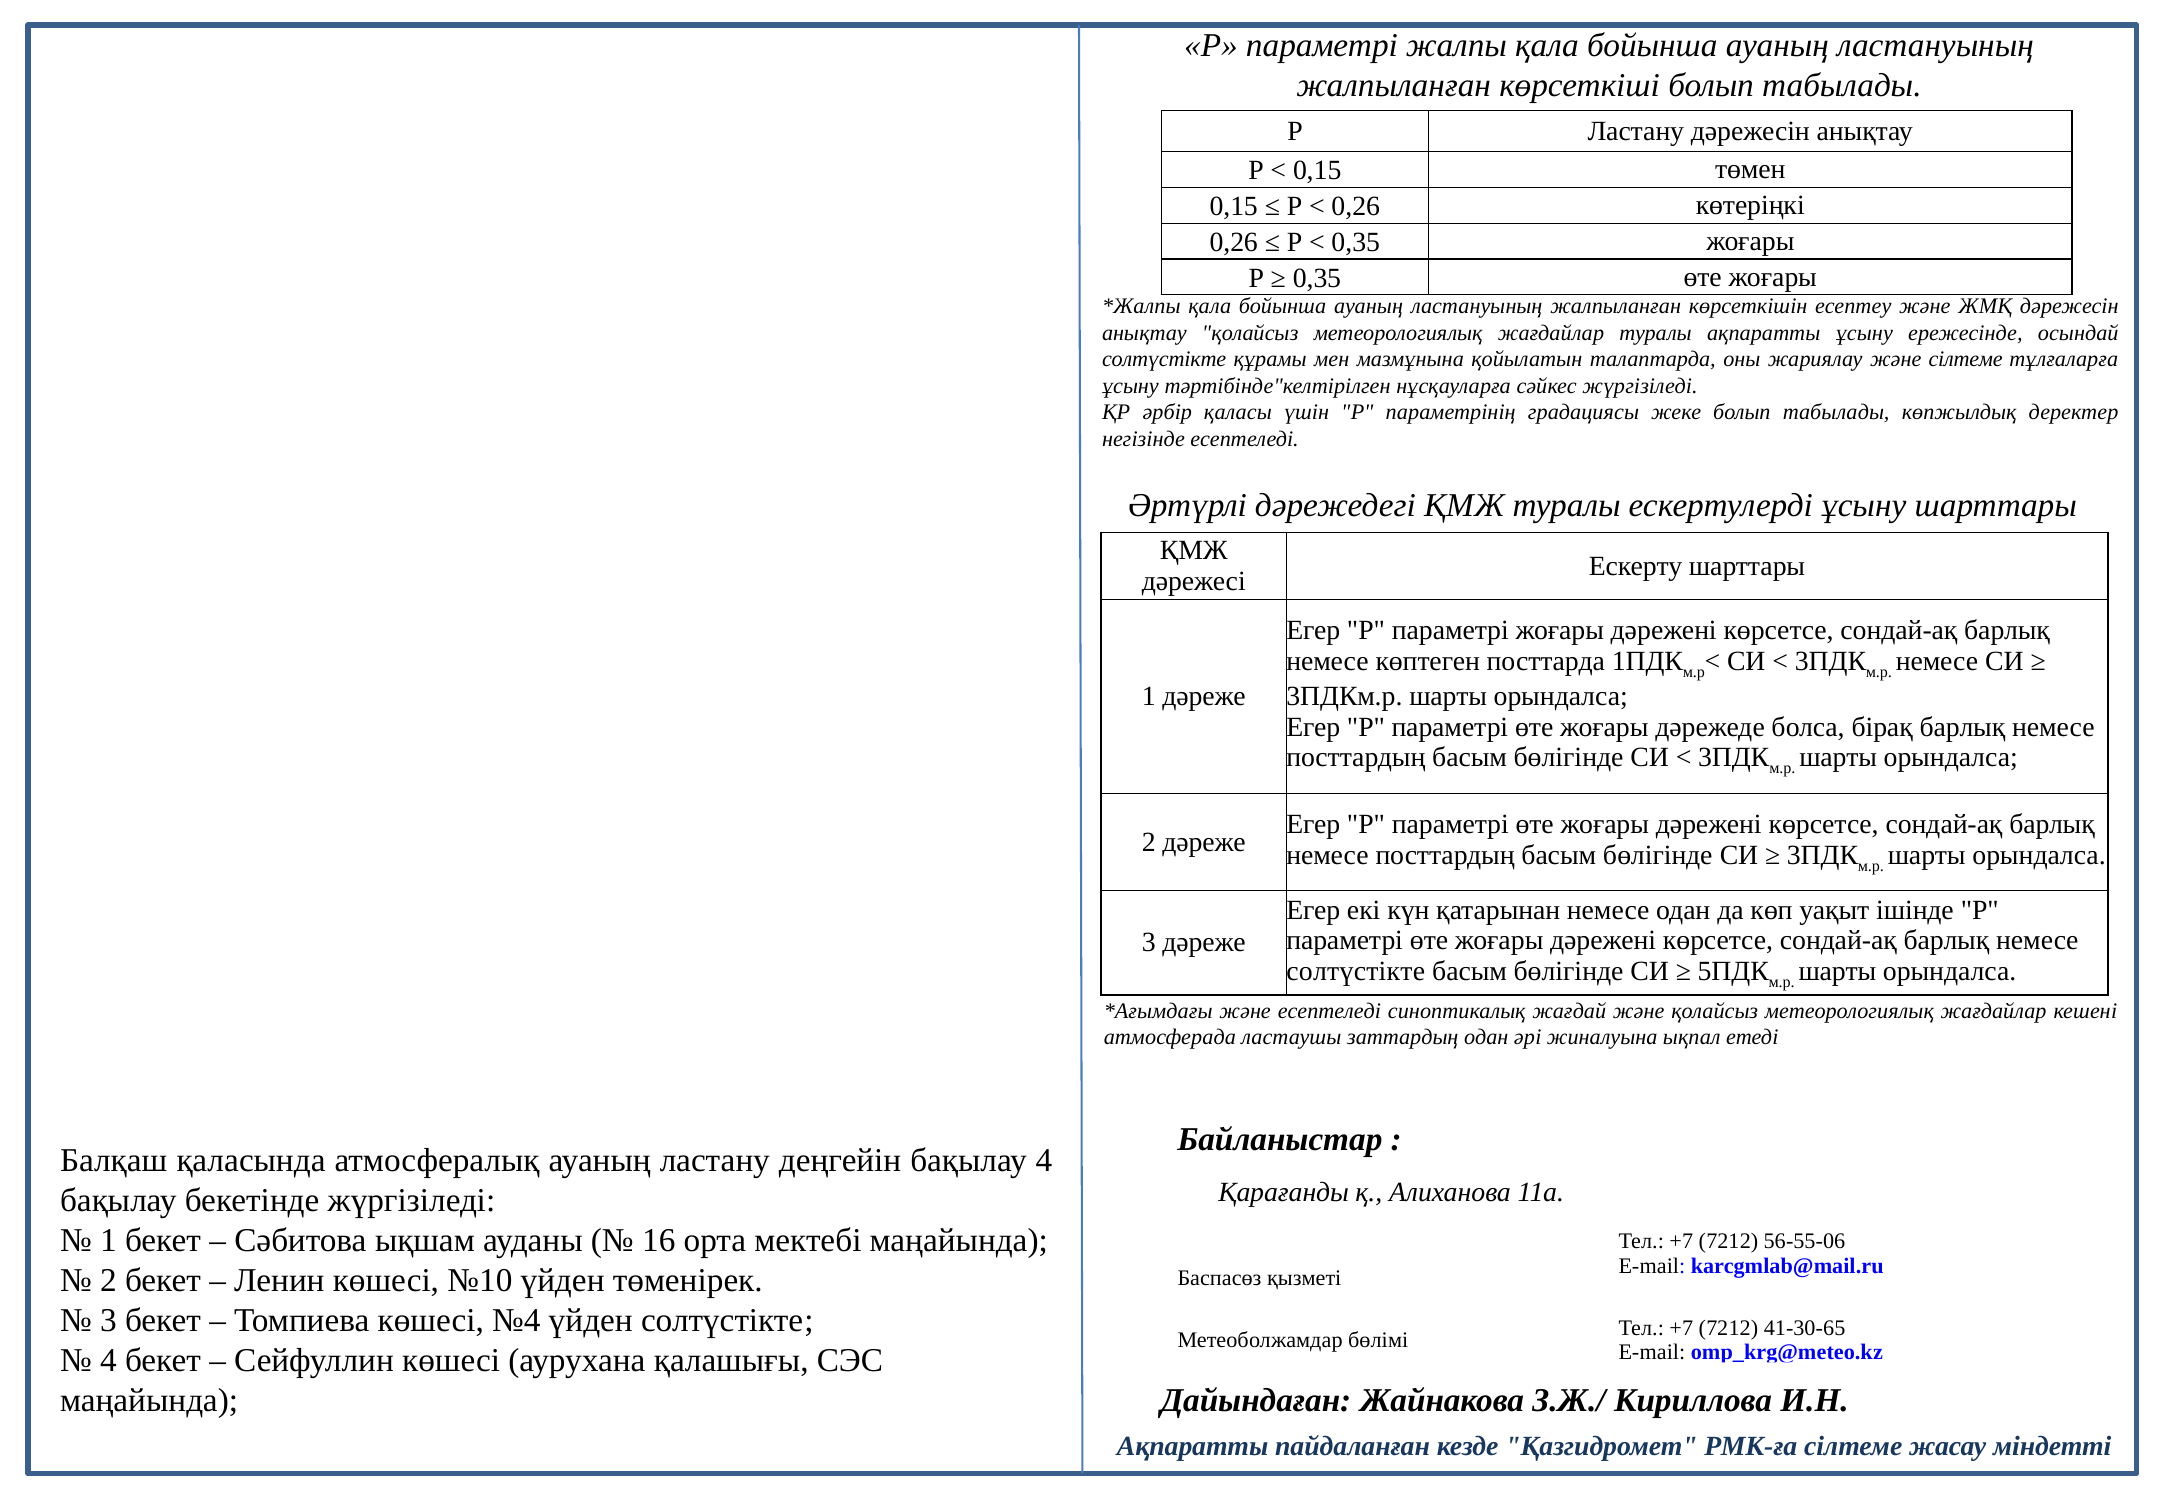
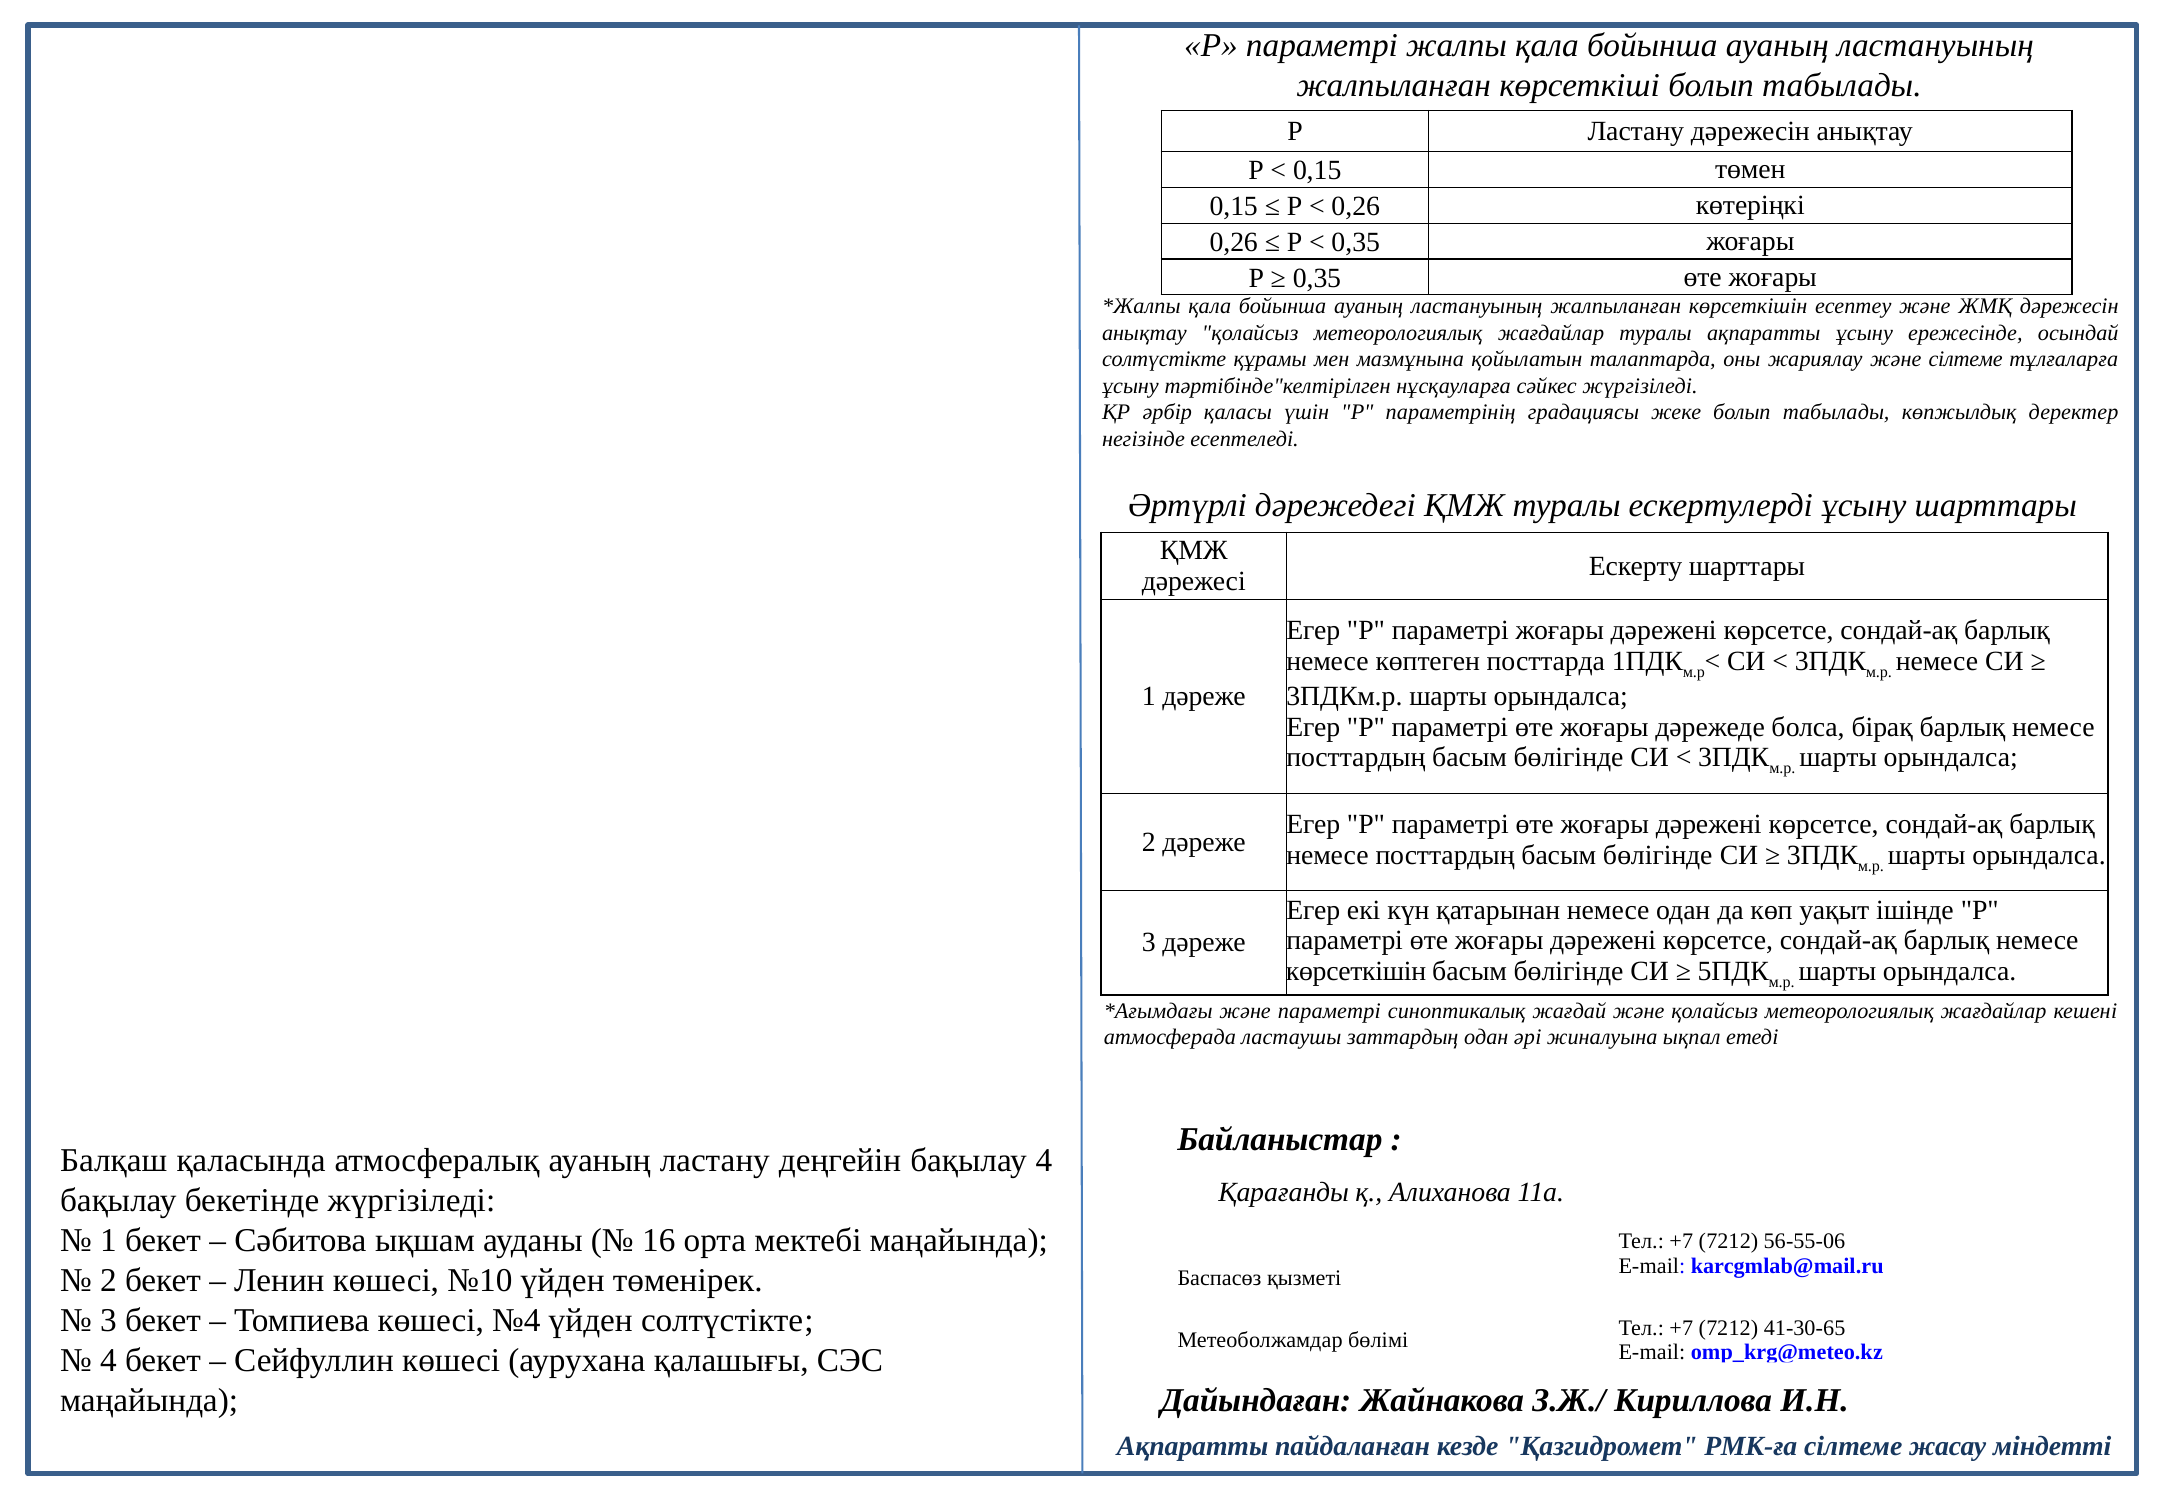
солтүстікте: солтүстікте -> көрсеткішін (1356, 971)
және есептеледі: есептеледі -> параметрі (1329, 1011)
